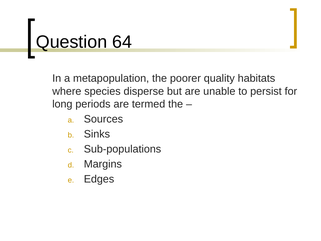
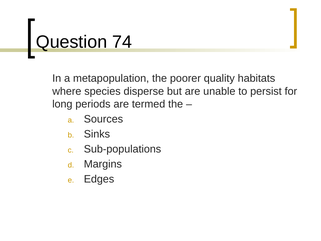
64: 64 -> 74 (122, 42)
